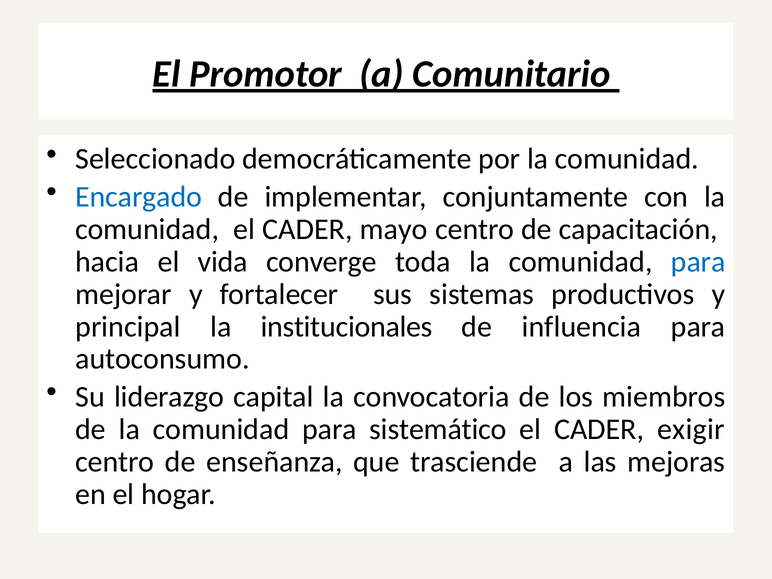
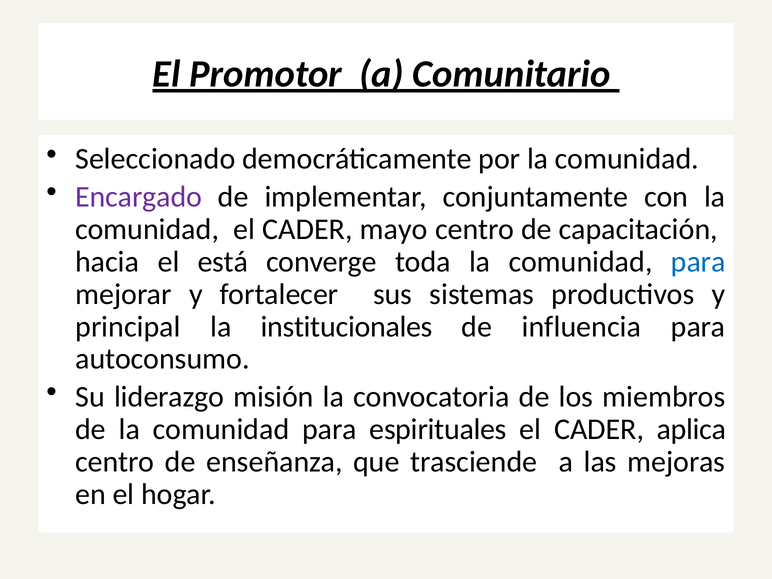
Encargado colour: blue -> purple (139, 197)
vida: vida -> está (223, 262)
capital: capital -> misión (273, 397)
sistemático: sistemático -> espirituales (438, 429)
exigir: exigir -> aplica (691, 429)
